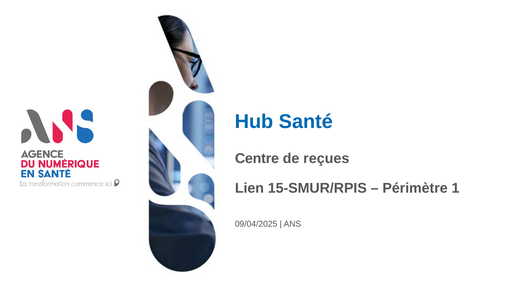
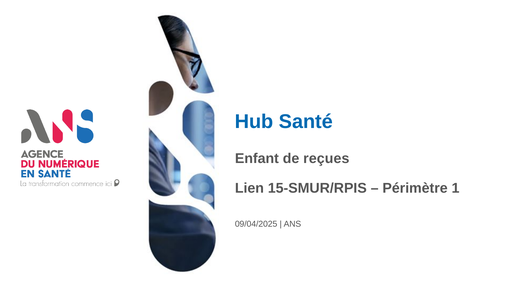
Centre: Centre -> Enfant (257, 158)
